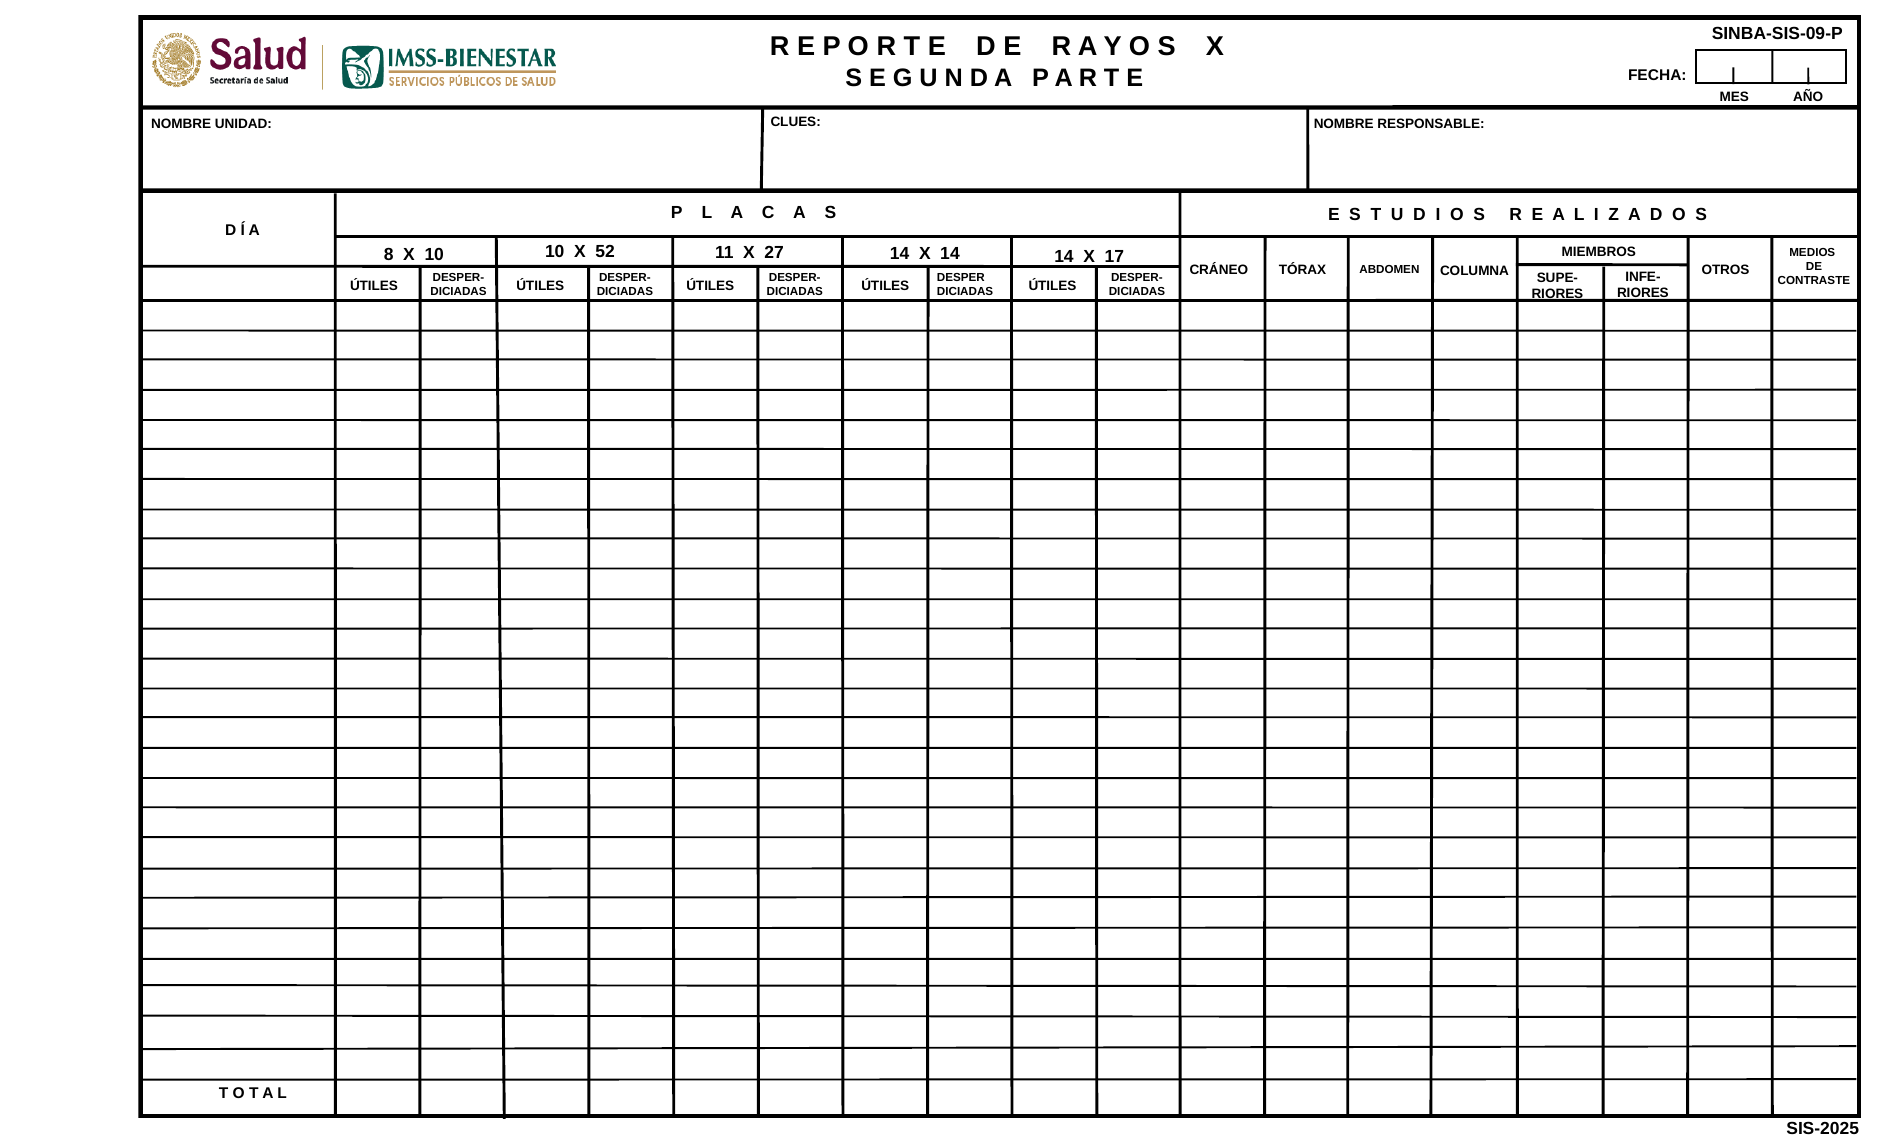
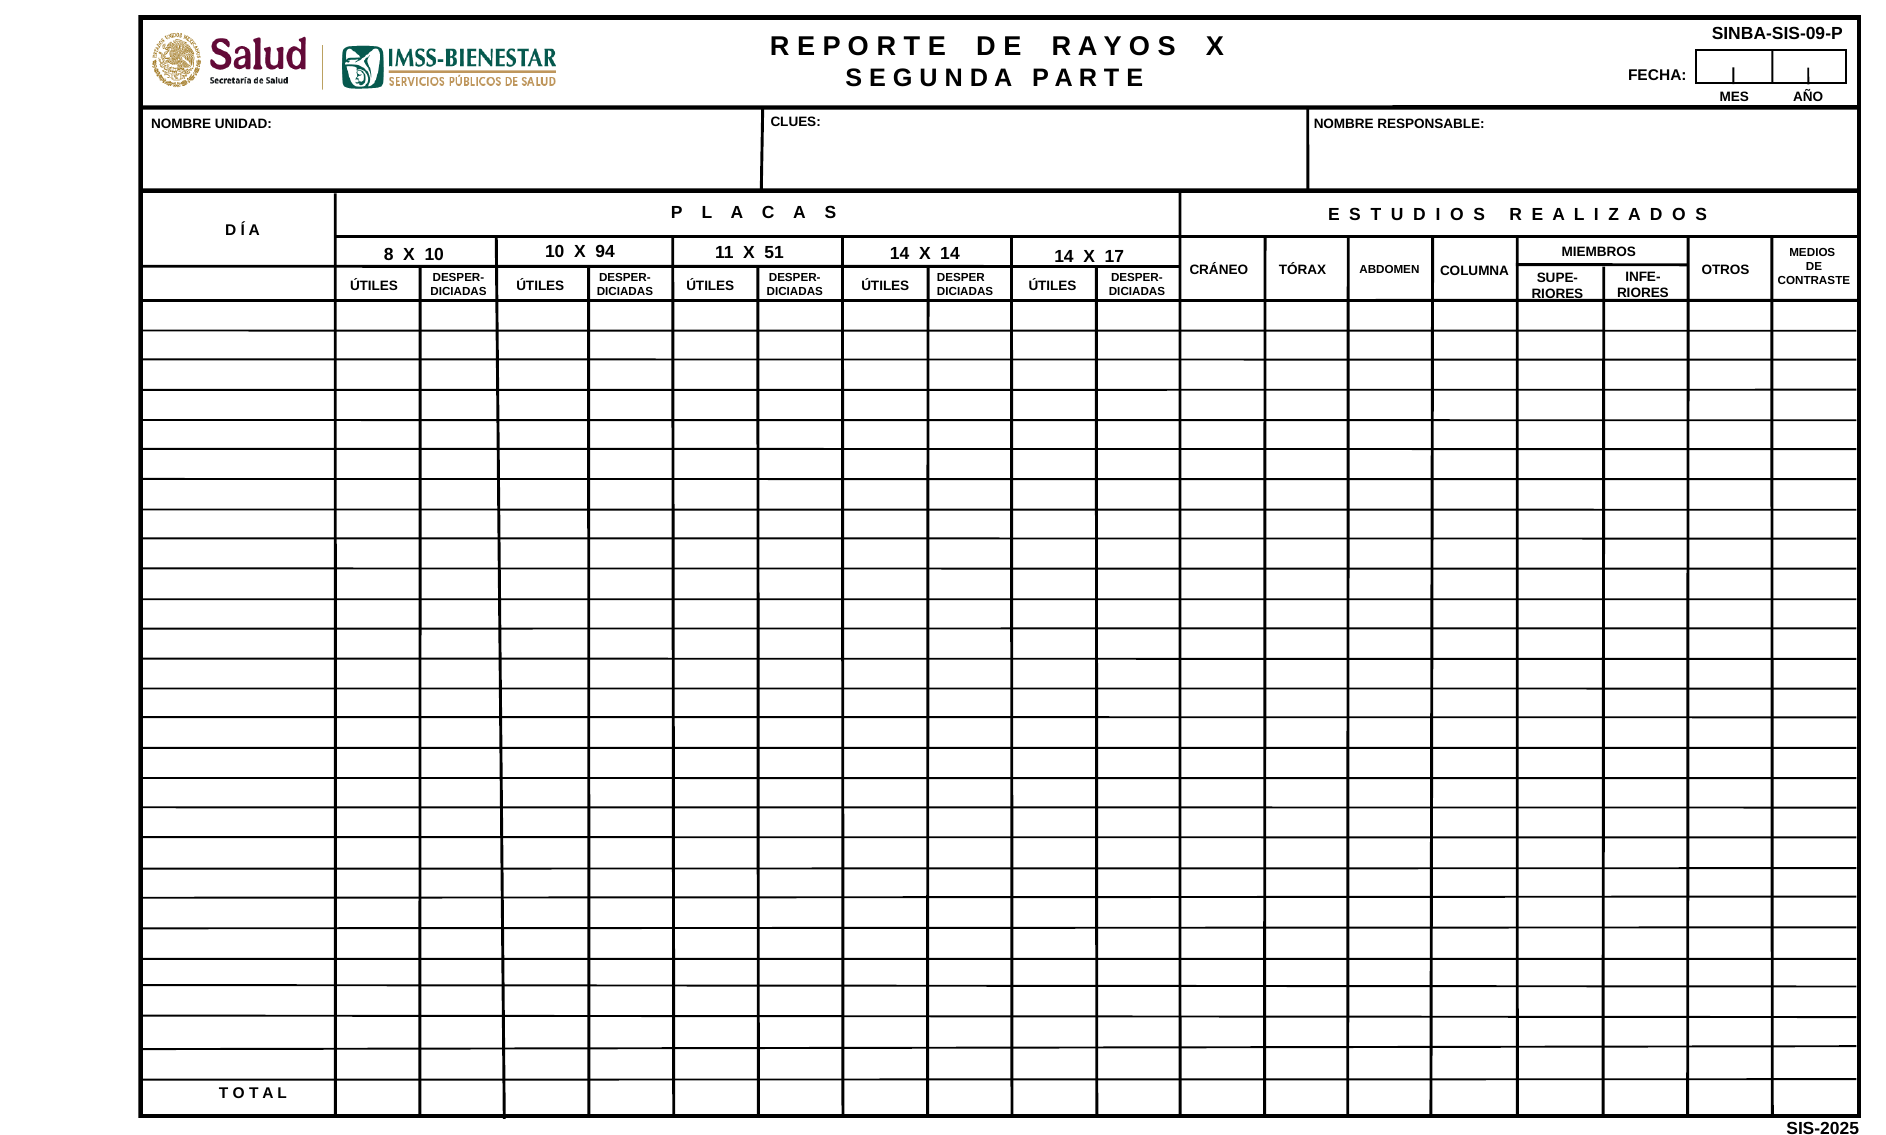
52: 52 -> 94 (605, 252)
27: 27 -> 51 (774, 252)
